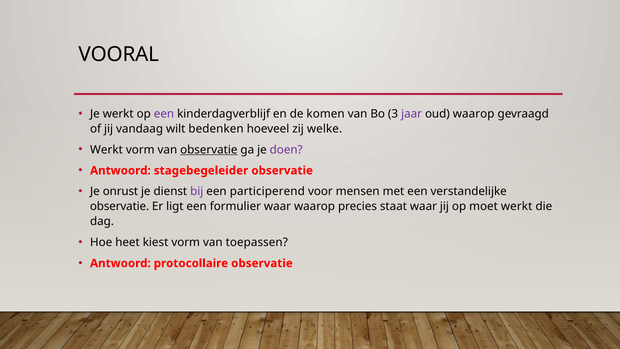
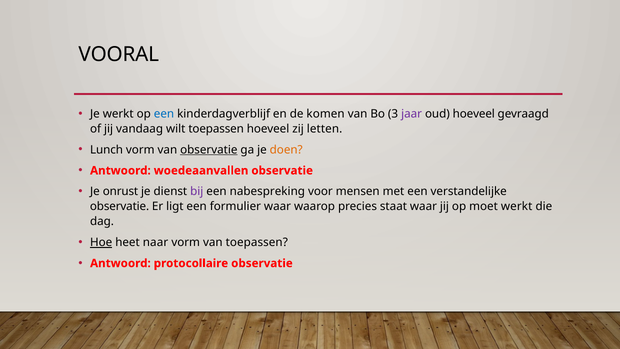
een colour: purple -> blue (164, 114)
oud waarop: waarop -> hoeveel (474, 114)
wilt bedenken: bedenken -> toepassen (216, 129)
welke: welke -> letten (325, 129)
Werkt: Werkt -> Lunch (107, 150)
doen colour: purple -> orange (286, 150)
stagebegeleider: stagebegeleider -> woedeaanvallen (201, 170)
participerend: participerend -> nabespreking (267, 191)
Hoe underline: none -> present (101, 242)
kiest: kiest -> naar (156, 242)
